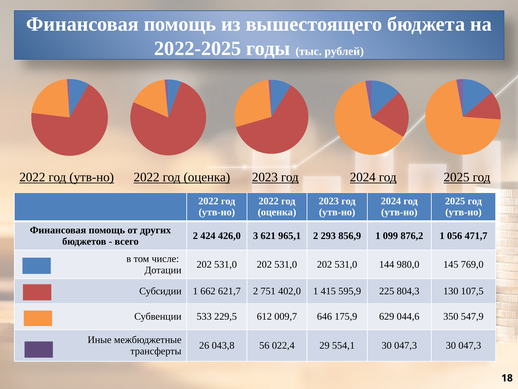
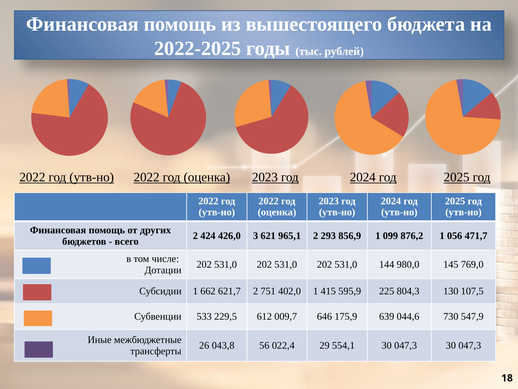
629: 629 -> 639 (387, 316)
350: 350 -> 730 (451, 316)
